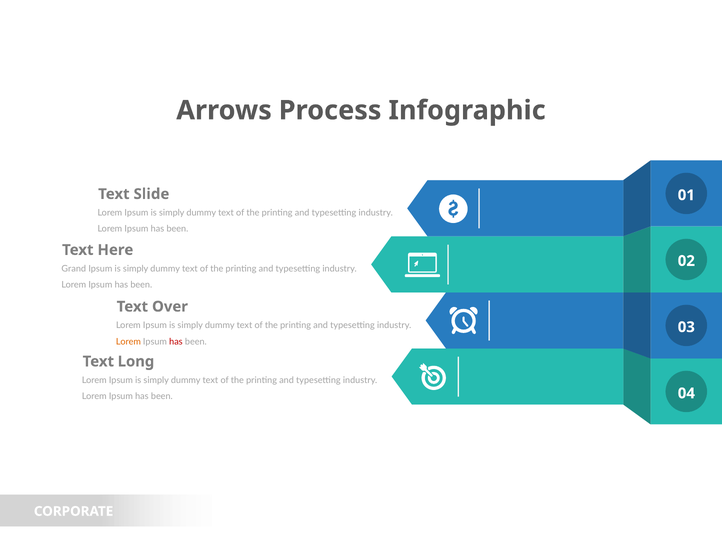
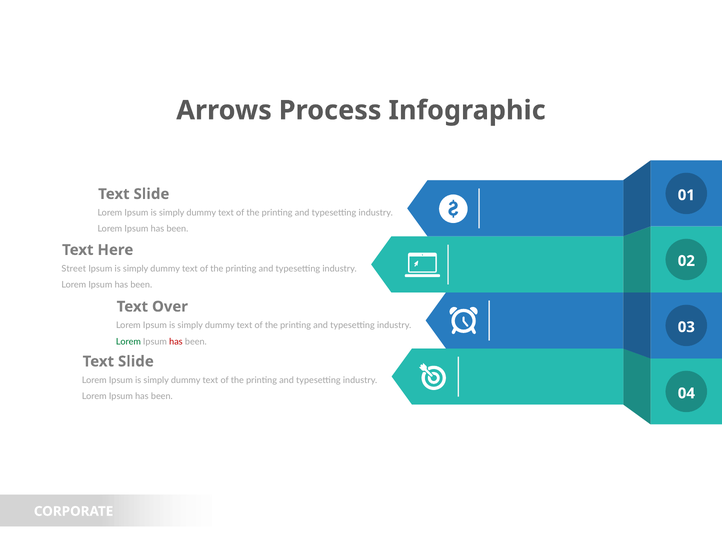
Grand: Grand -> Street (74, 269)
Lorem colour: orange -> green (128, 342)
Long: Long -> Slide (136, 362)
